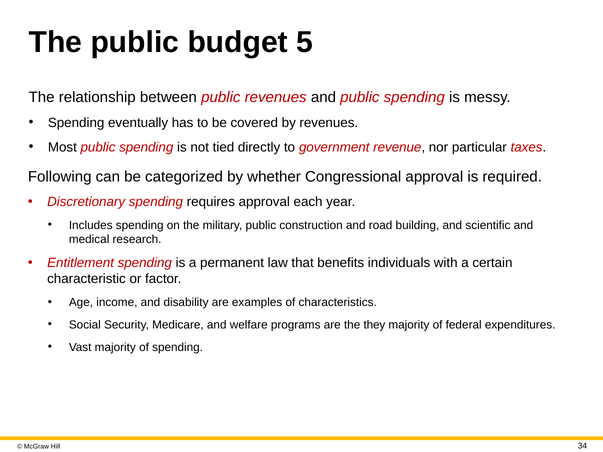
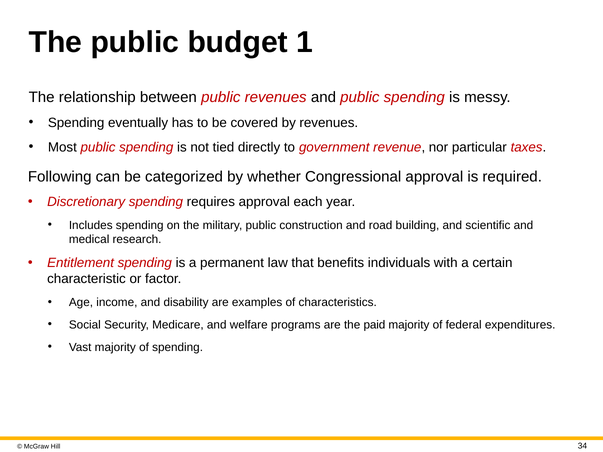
5: 5 -> 1 (305, 42)
they: they -> paid (374, 325)
